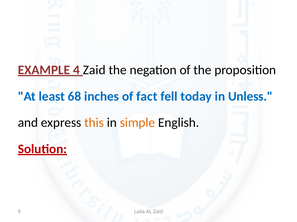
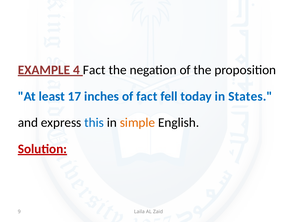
Zaid: Zaid -> Fact (94, 70)
68: 68 -> 17 (74, 97)
Unless: Unless -> States (250, 97)
this colour: orange -> blue (94, 123)
